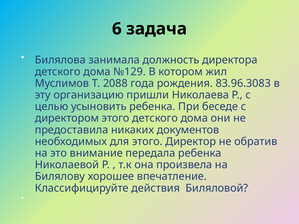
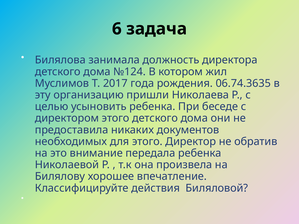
№129: №129 -> №124 (130, 72)
2088: 2088 -> 2017 (115, 83)
83.96.3083: 83.96.3083 -> 06.74.3635 (243, 83)
